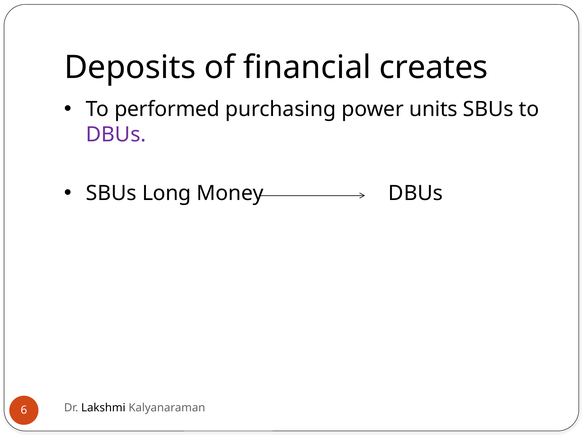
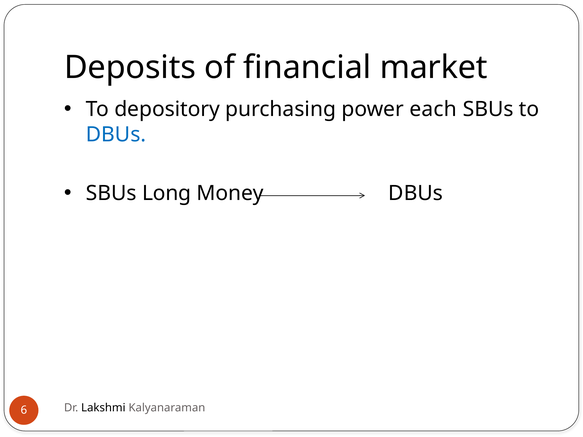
creates: creates -> market (434, 67)
performed: performed -> depository (167, 109)
units: units -> each (433, 109)
DBUs colour: purple -> blue (116, 135)
